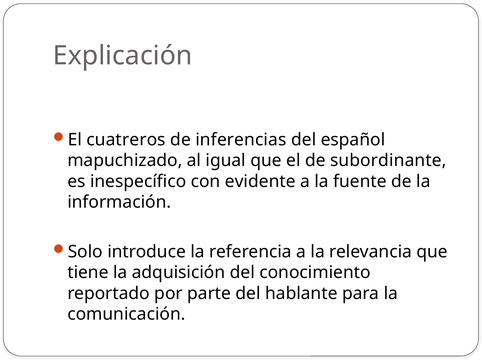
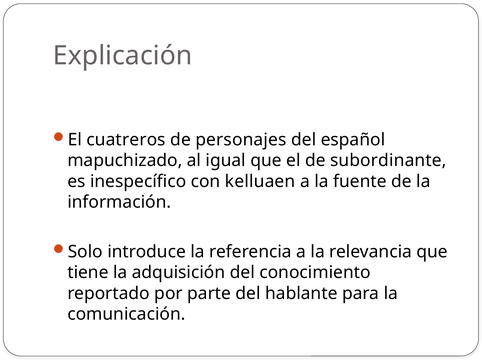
inferencias: inferencias -> personajes (241, 140)
evidente: evidente -> kelluaen (260, 182)
